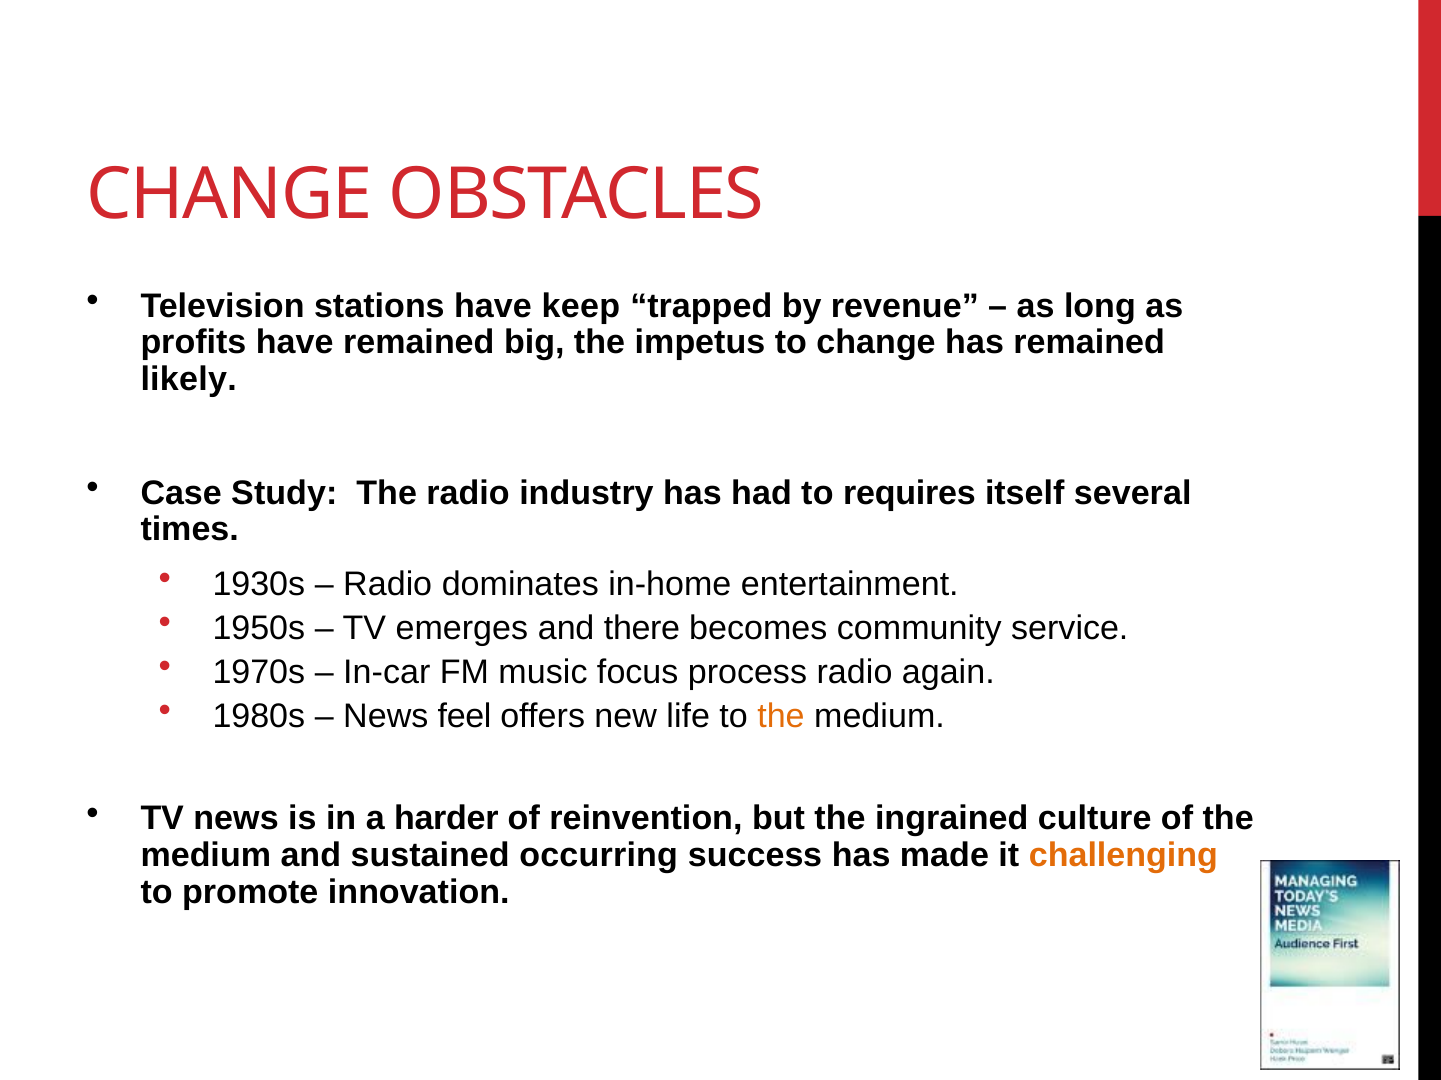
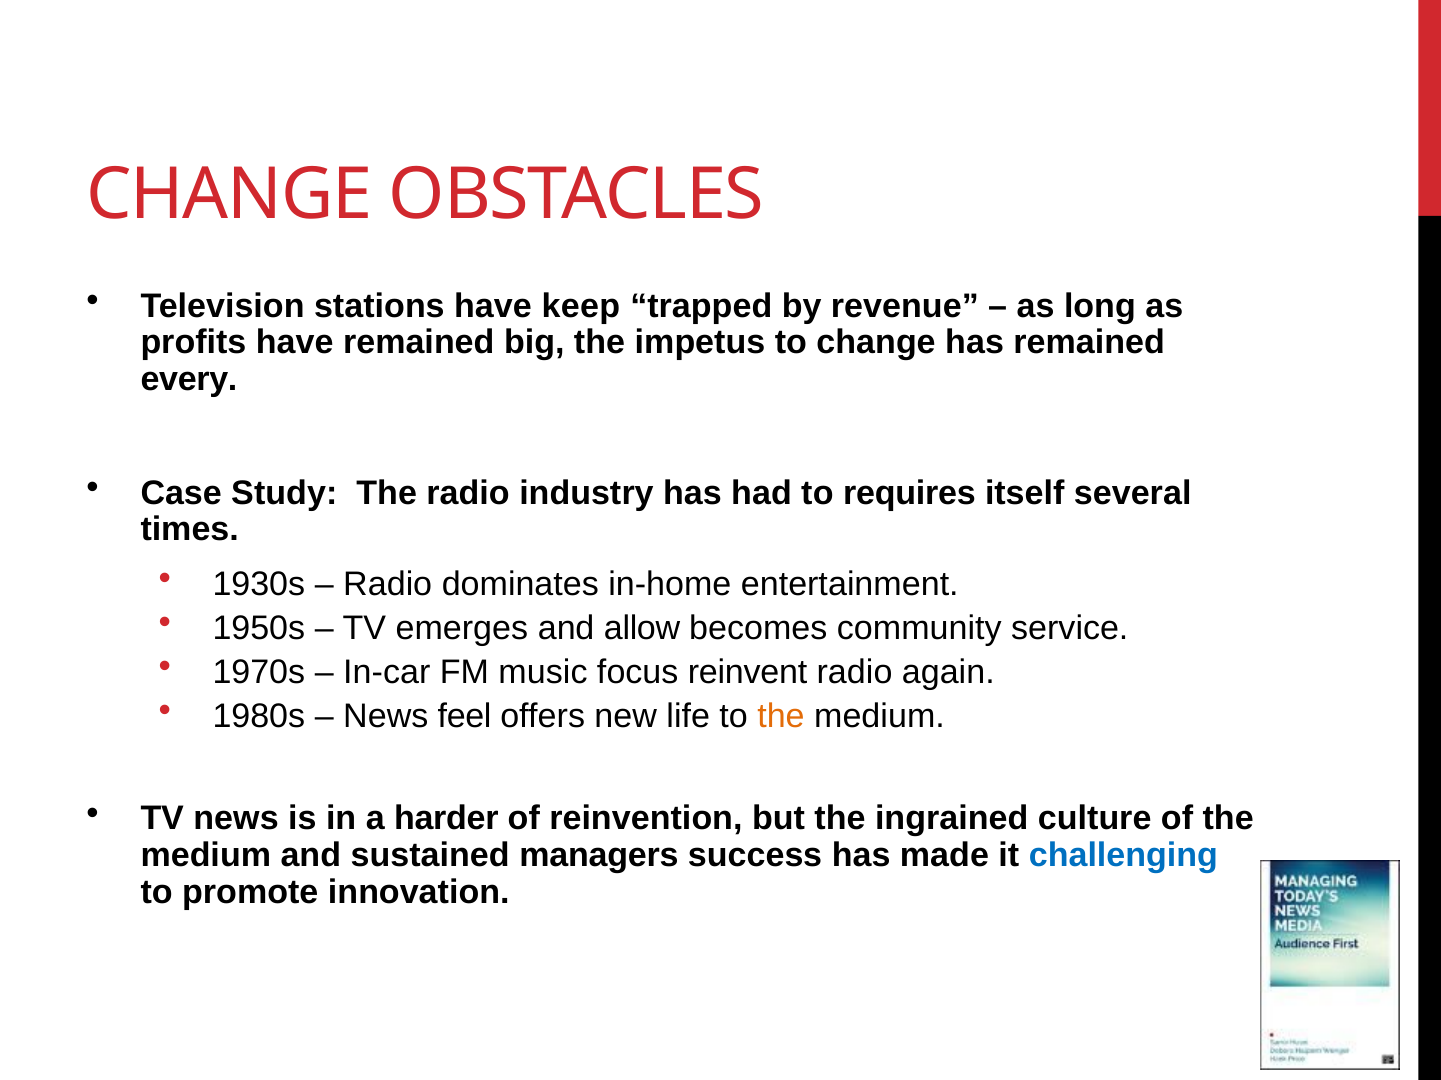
likely: likely -> every (189, 380)
there: there -> allow (642, 629)
process: process -> reinvent (748, 672)
occurring: occurring -> managers (599, 856)
challenging colour: orange -> blue (1123, 856)
